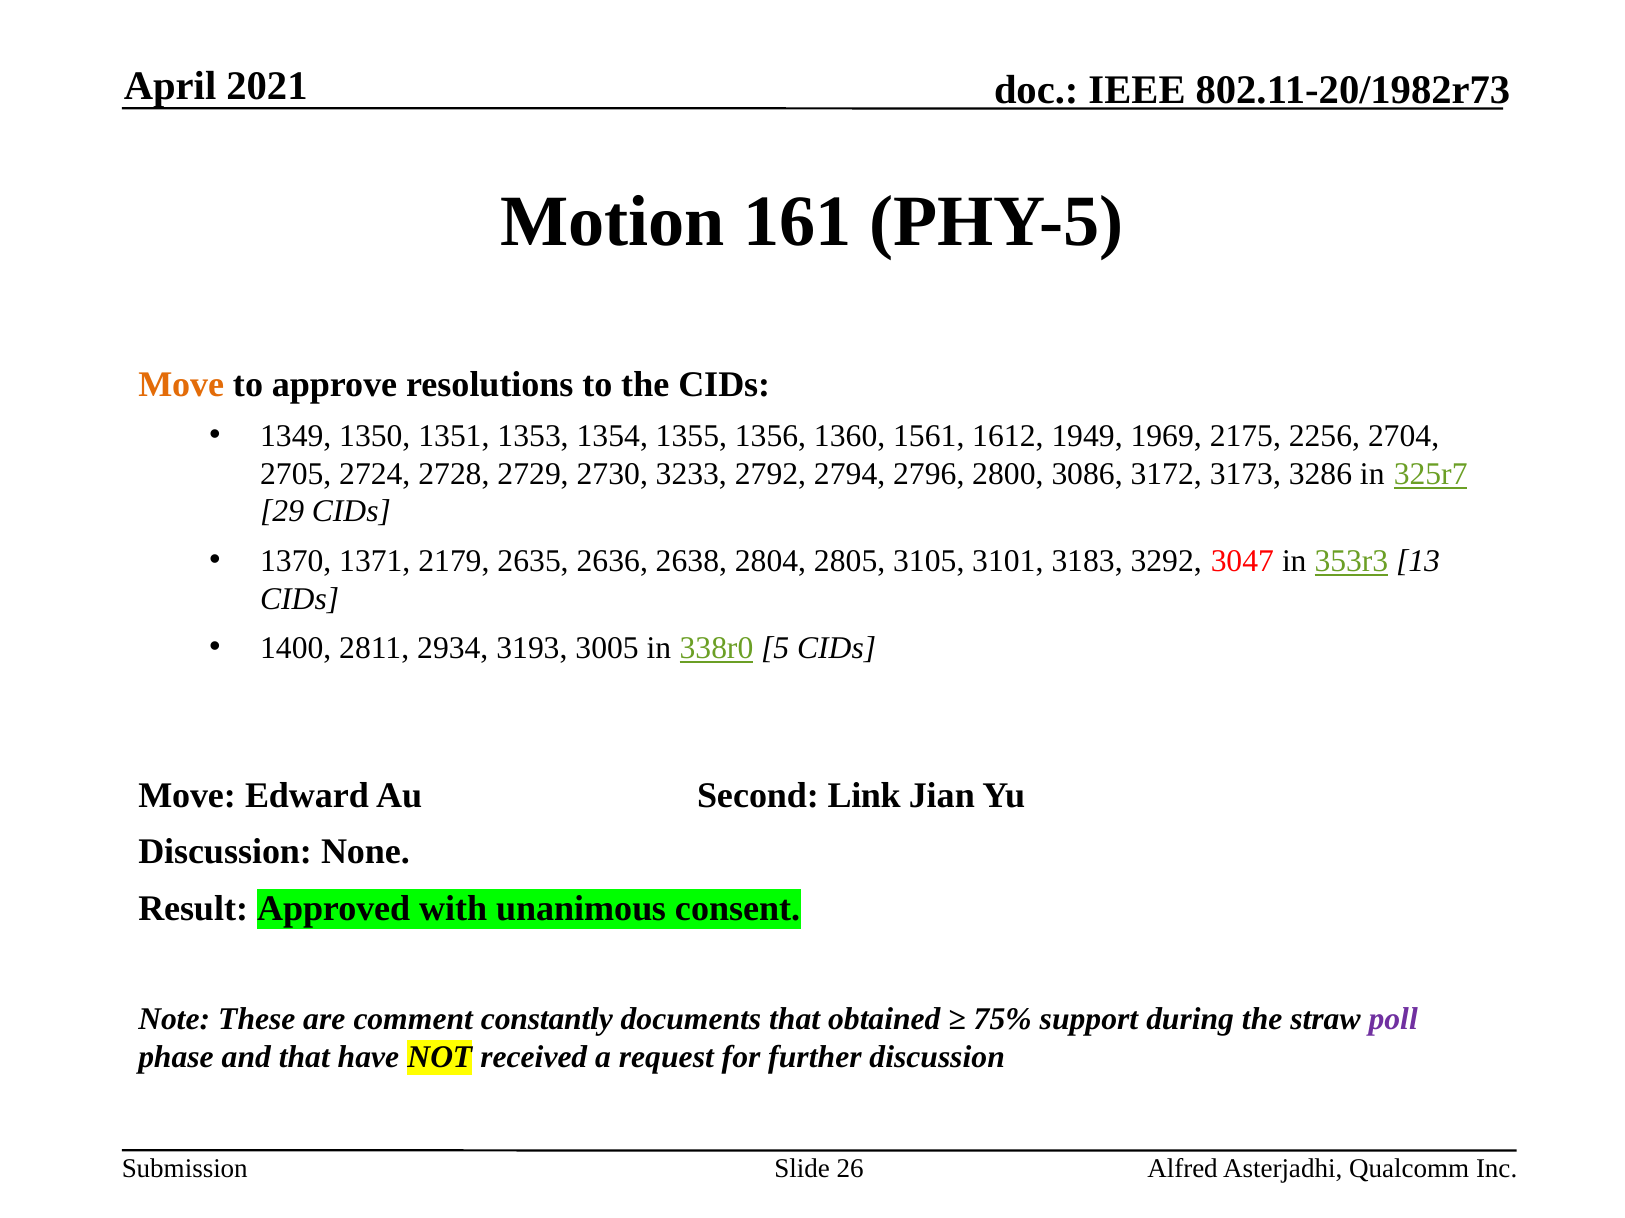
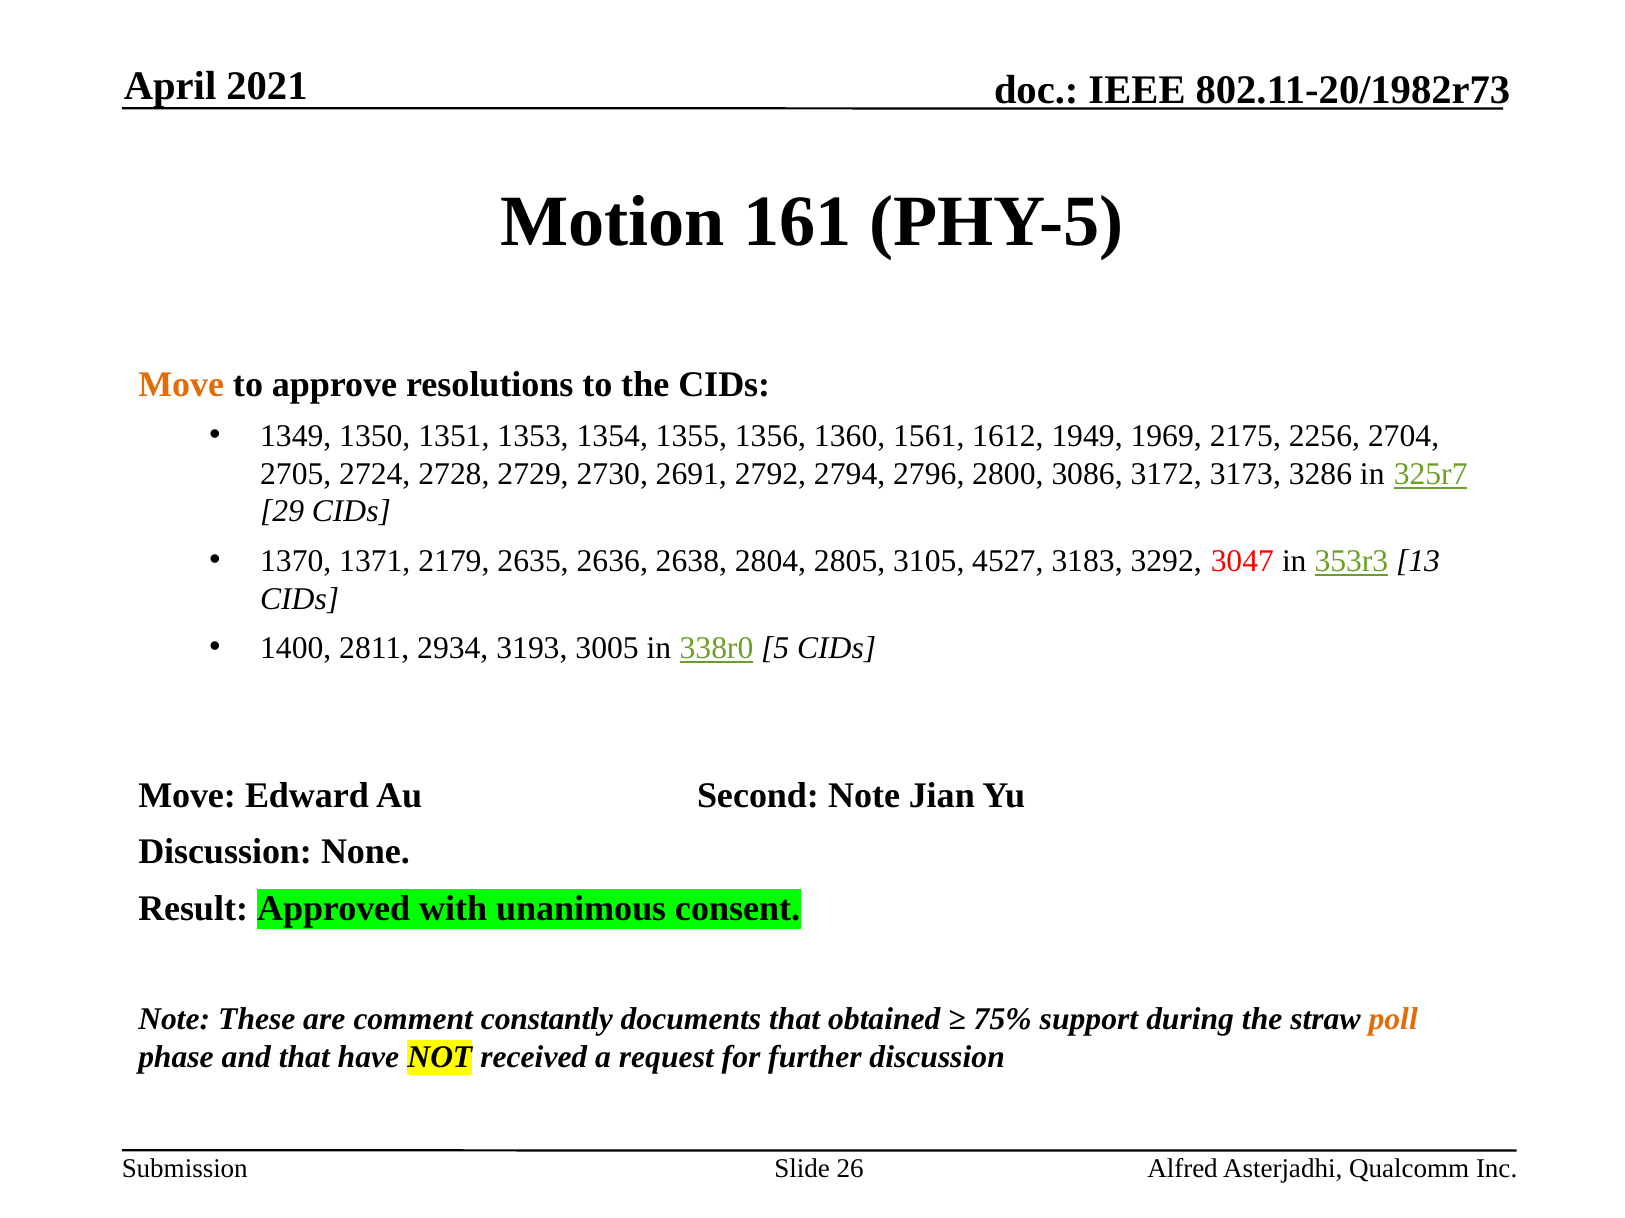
3233: 3233 -> 2691 (691, 474)
3101: 3101 -> 4527 (1008, 561)
Second Link: Link -> Note (864, 796)
poll colour: purple -> orange (1393, 1020)
